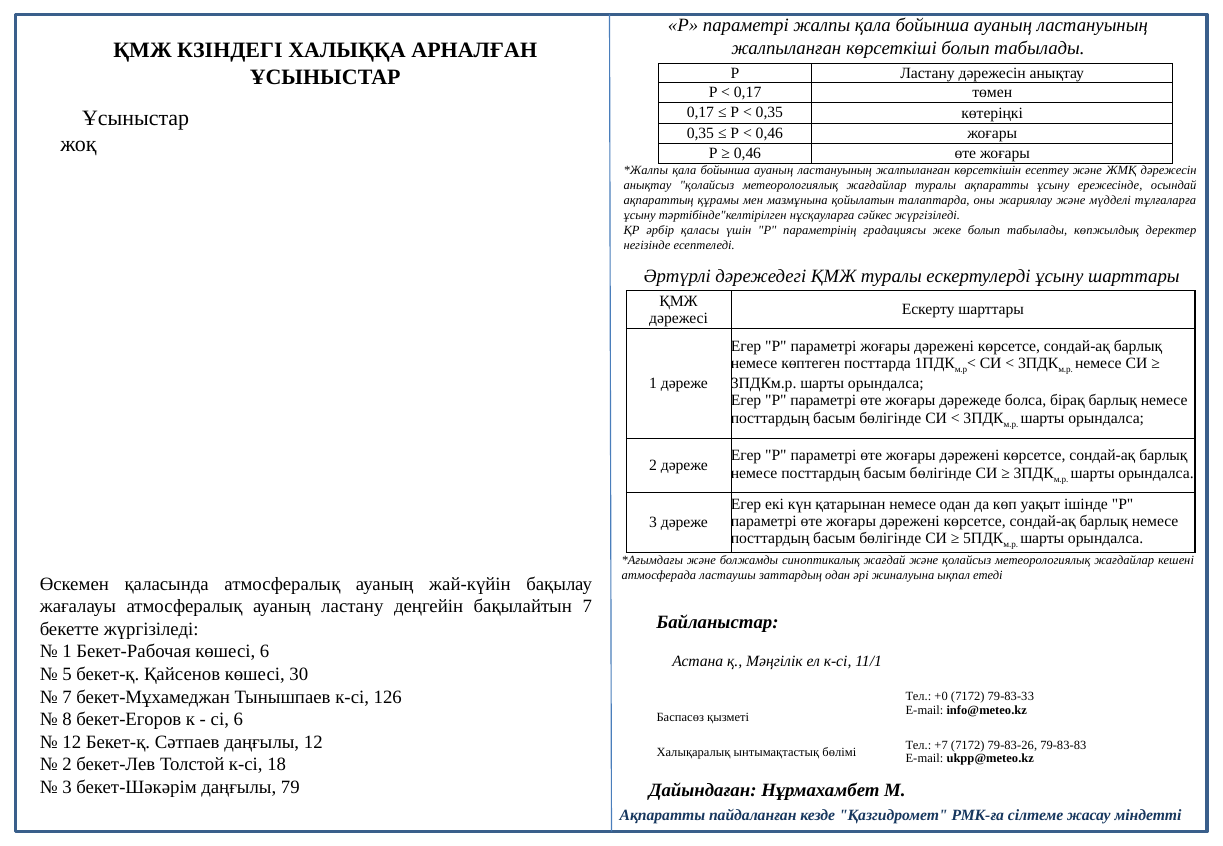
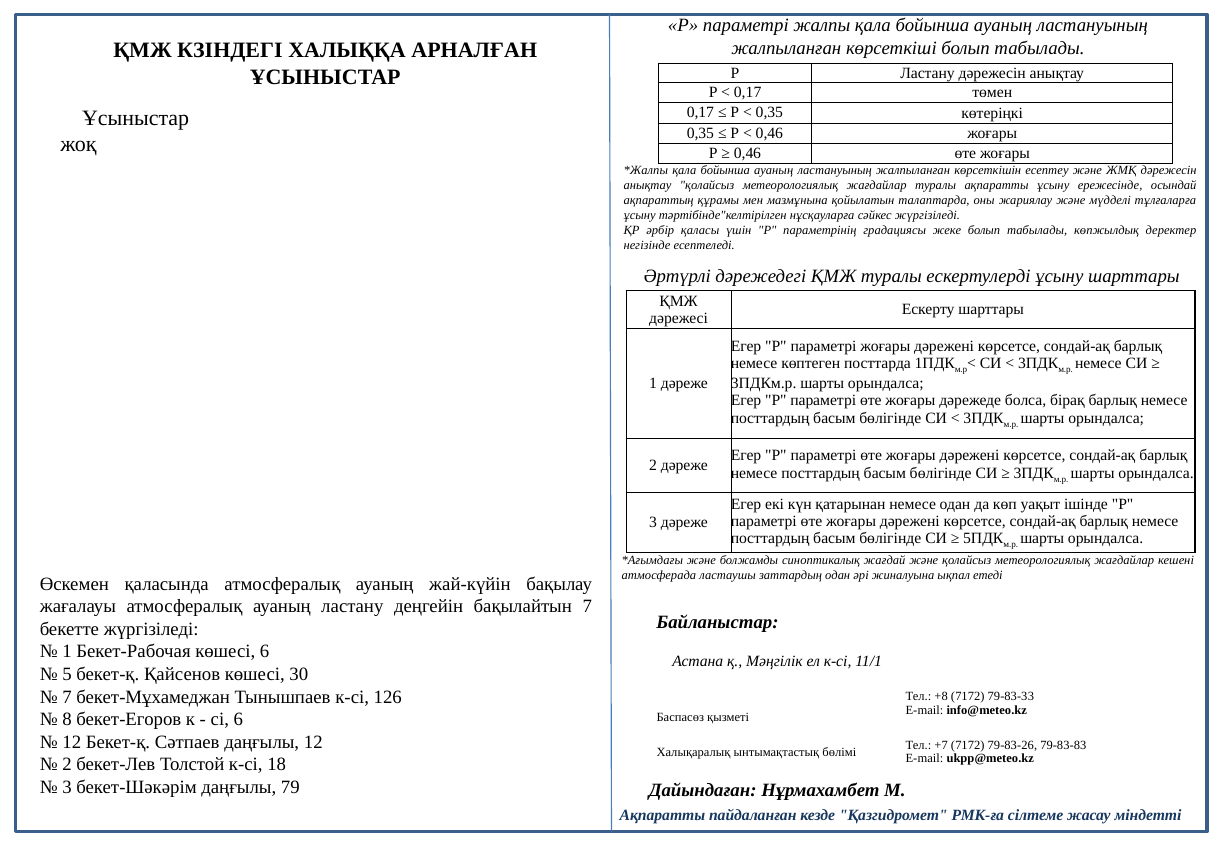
+0: +0 -> +8 (941, 697)
